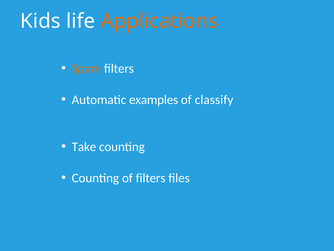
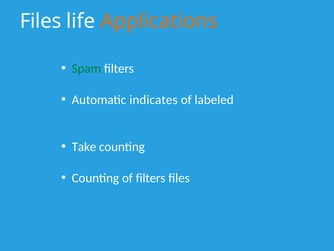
Kids: Kids -> Files (41, 21)
Spam colour: orange -> green (86, 68)
examples: examples -> indicates (153, 100)
classify: classify -> labeled (214, 100)
